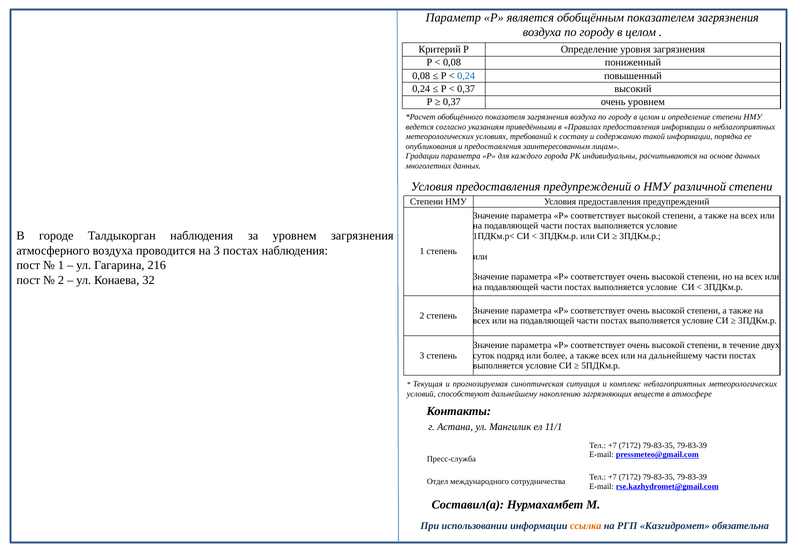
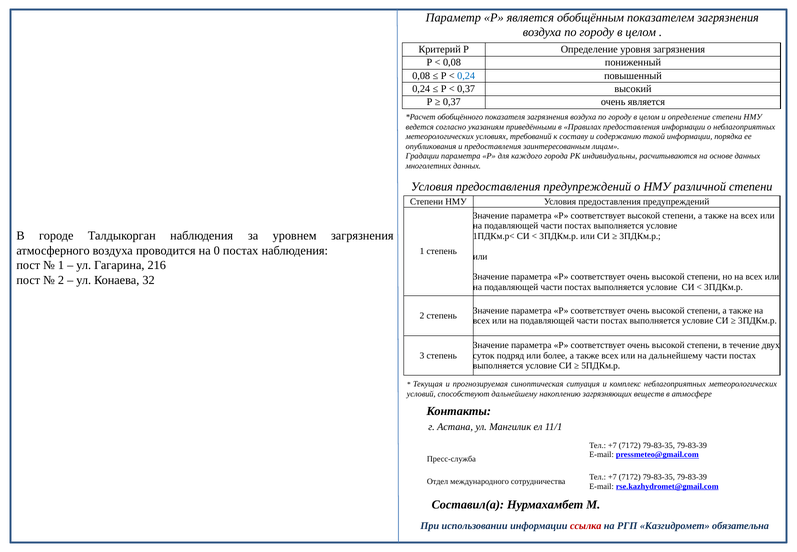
очень уровнем: уровнем -> является (646, 102)
на 3: 3 -> 0 (217, 250)
ссылка colour: orange -> red (586, 525)
